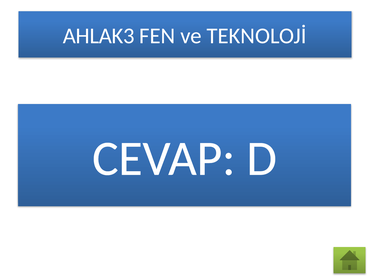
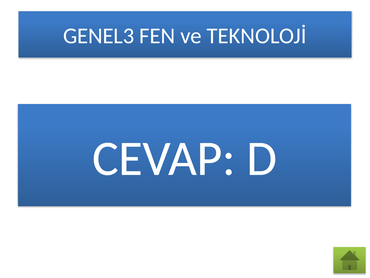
AHLAK3: AHLAK3 -> GENEL3 (99, 36)
